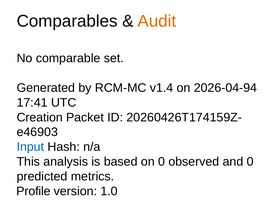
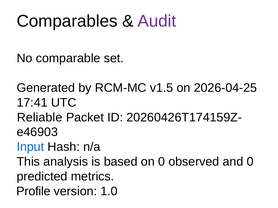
Audit colour: orange -> purple (157, 21)
v1.4: v1.4 -> v1.5 (162, 88)
2026-04-94: 2026-04-94 -> 2026-04-25 (225, 88)
Creation: Creation -> Reliable (40, 118)
